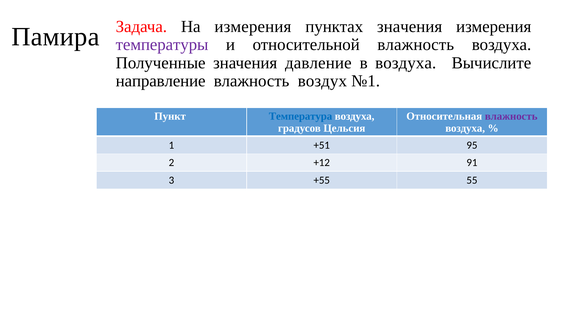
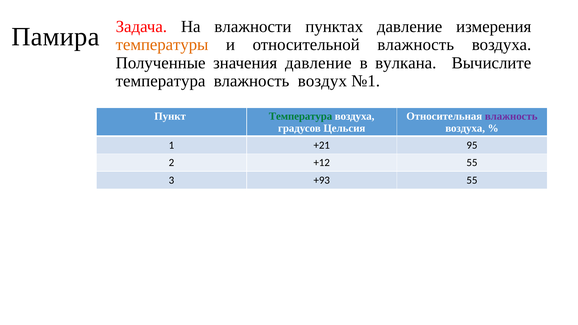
На измерения: измерения -> влажности (253, 27)
пунктах значения: значения -> давление (410, 27)
температуры colour: purple -> orange (162, 45)
в воздуха: воздуха -> вулкана (406, 63)
направление: направление -> температура (161, 81)
Температура colour: blue -> green (301, 116)
+51: +51 -> +21 (322, 145)
+12 91: 91 -> 55 (472, 163)
+55: +55 -> +93 (322, 180)
